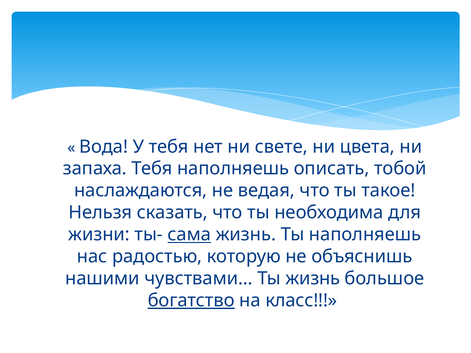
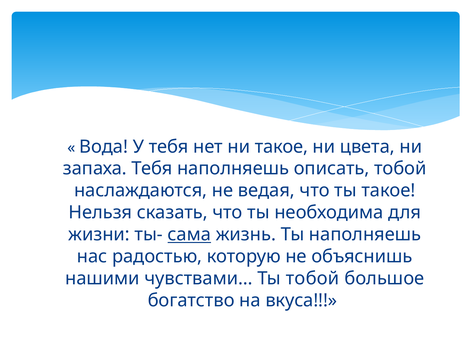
ни свете: свете -> такое (281, 147)
Ты жизнь: жизнь -> тобой (313, 279)
богатство underline: present -> none (191, 301)
класс: класс -> вкуса (301, 301)
